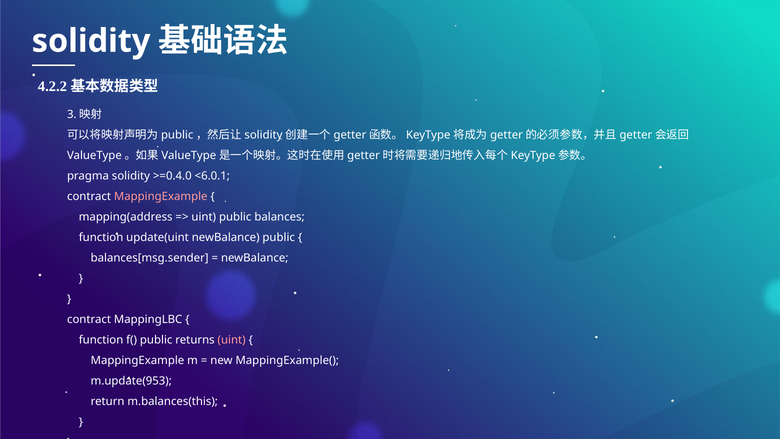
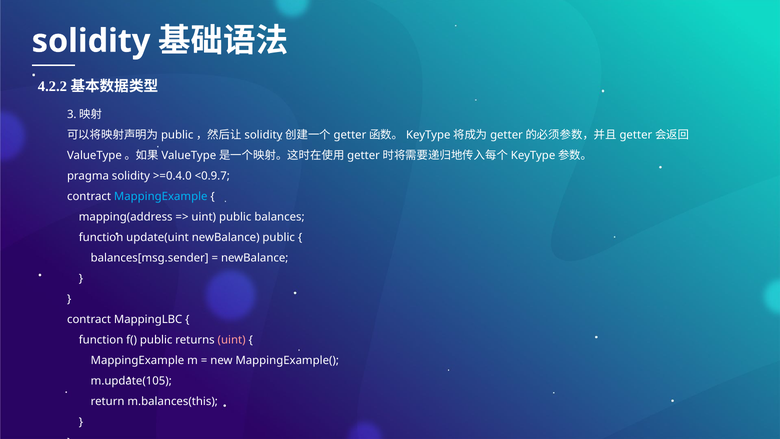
<6.0.1: <6.0.1 -> <0.9.7 (212, 176)
MappingExample colour: pink -> light blue (161, 196)
m.update(953: m.update(953 -> m.update(105 (131, 381)
